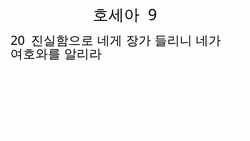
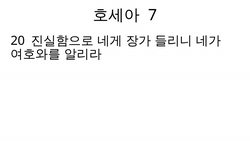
9: 9 -> 7 (153, 15)
